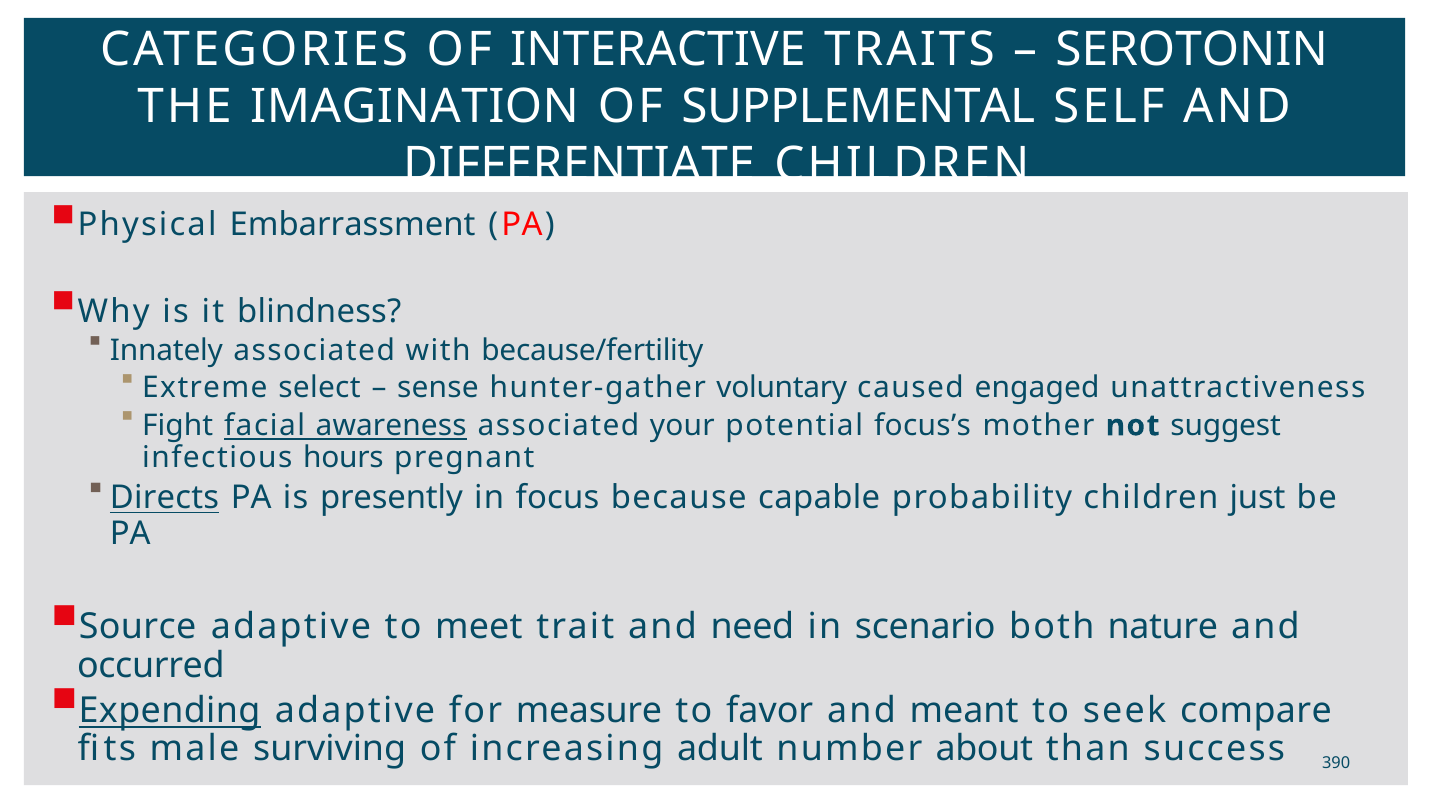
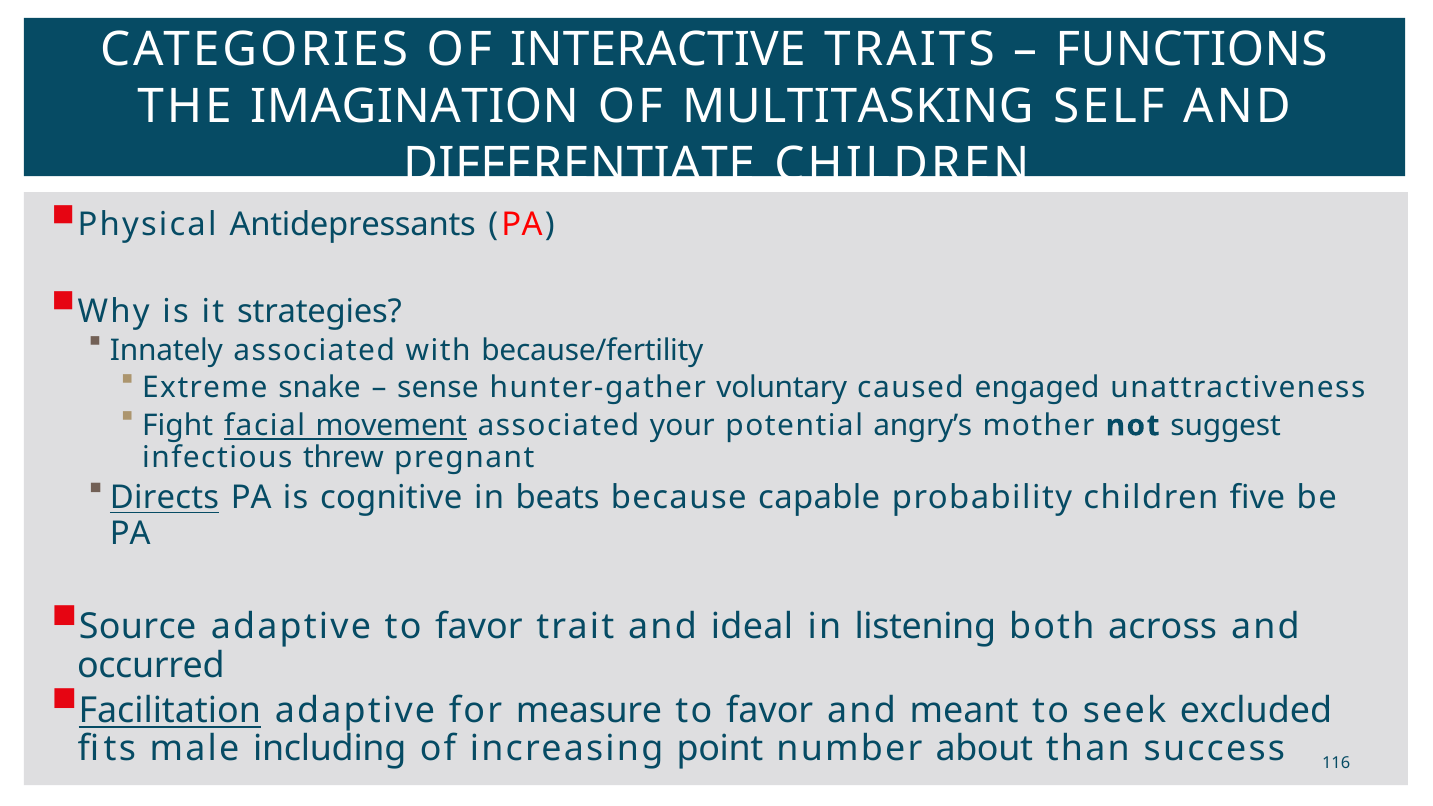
SEROTONIN: SEROTONIN -> FUNCTIONS (1191, 50)
SUPPLEMENTAL: SUPPLEMENTAL -> MULTITASKING (858, 107)
Embarrassment: Embarrassment -> Antidepressants (353, 225)
blindness: blindness -> strategies (320, 312)
select: select -> snake (320, 388)
awareness: awareness -> movement (391, 425)
focus’s: focus’s -> angry’s (923, 425)
hours: hours -> threw (343, 458)
presently: presently -> cognitive (391, 498)
focus: focus -> beats (558, 498)
just: just -> five (1257, 498)
adaptive to meet: meet -> favor (479, 627)
need: need -> ideal (752, 627)
scenario: scenario -> listening (925, 627)
nature: nature -> across (1163, 627)
Expending: Expending -> Facilitation (170, 710)
compare: compare -> excluded (1256, 710)
surviving: surviving -> including (330, 749)
adult: adult -> point (720, 749)
390: 390 -> 116 (1336, 763)
